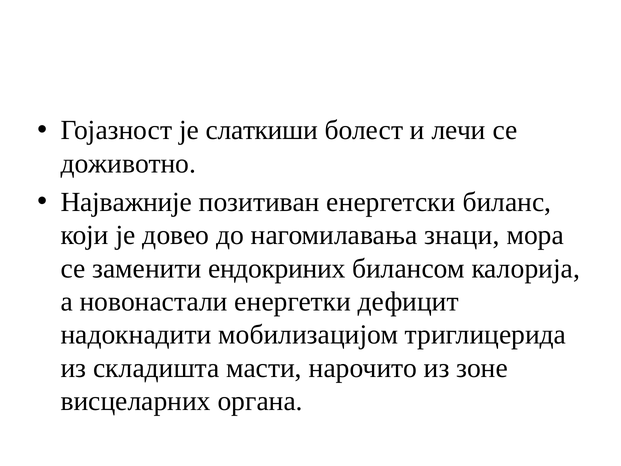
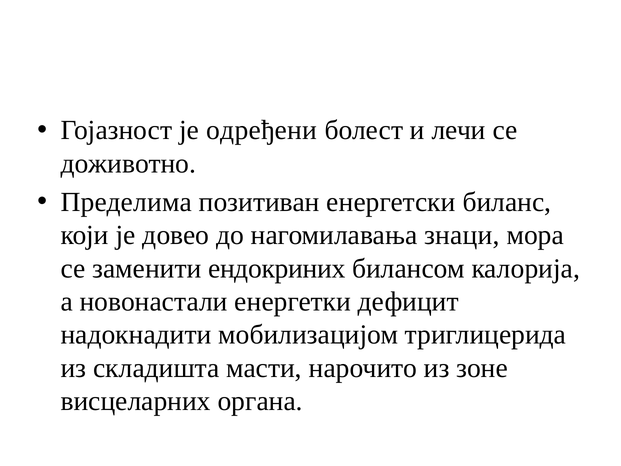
слаткиши: слаткиши -> одређени (262, 130)
Најважније: Најважније -> Пределима (126, 202)
